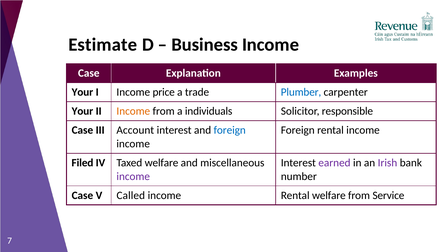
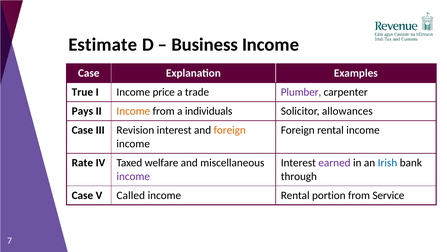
Your: Your -> True (82, 92)
Plumber colour: blue -> purple (301, 92)
Your: Your -> Pays (82, 111)
responsible: responsible -> allowances (347, 111)
Account: Account -> Revision (135, 130)
foreign colour: blue -> orange (230, 130)
Filed: Filed -> Rate (82, 162)
Irish colour: purple -> blue (387, 162)
number: number -> through (299, 176)
Rental welfare: welfare -> portion (329, 195)
